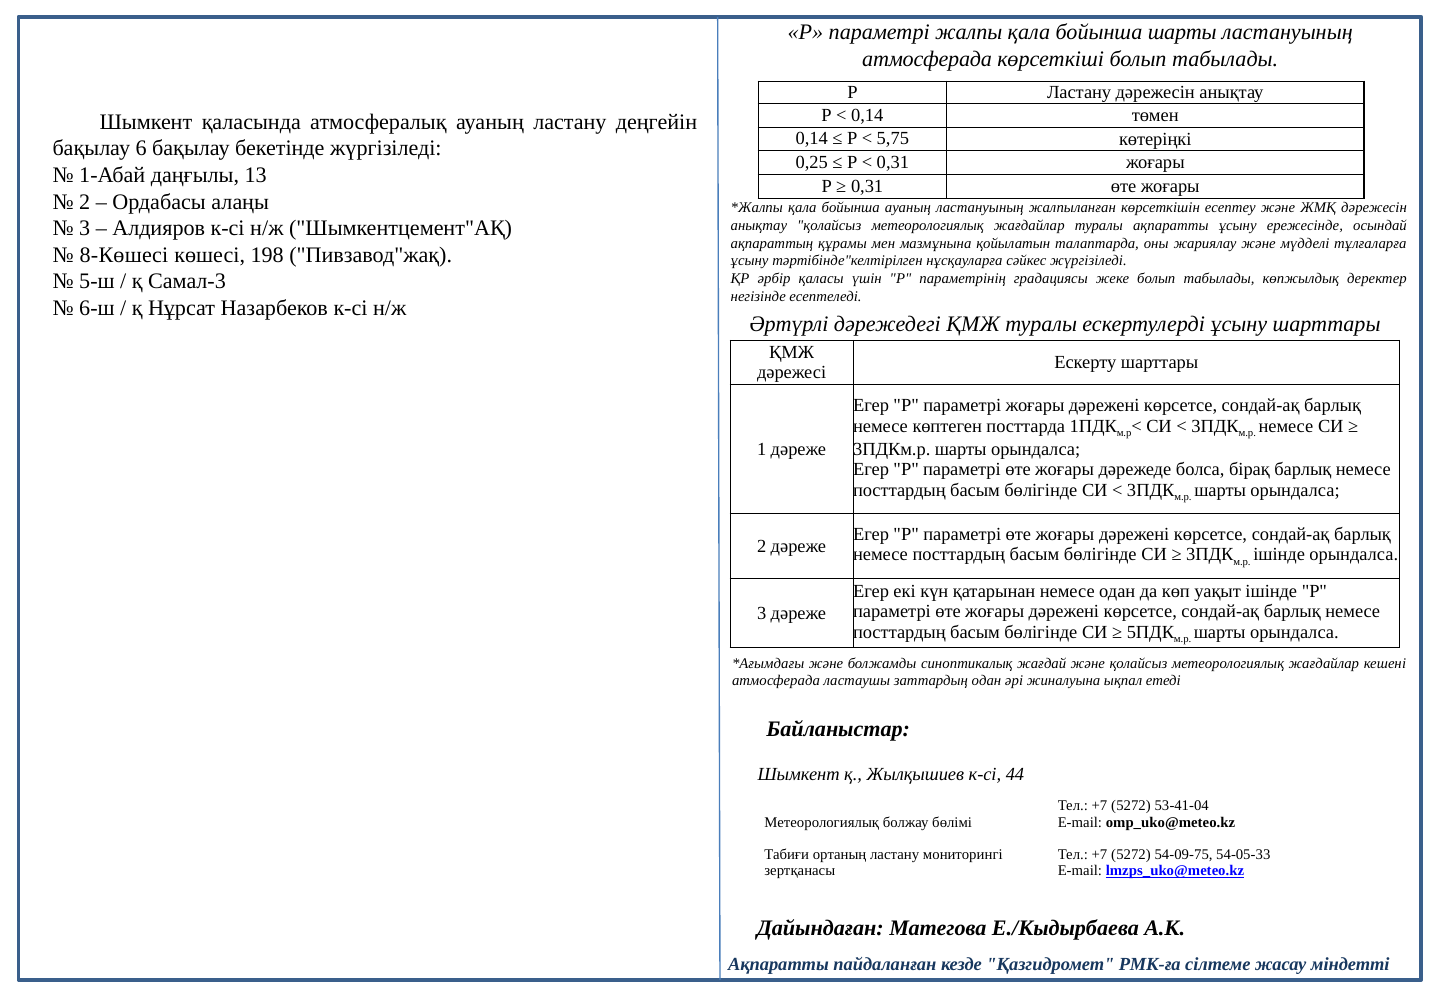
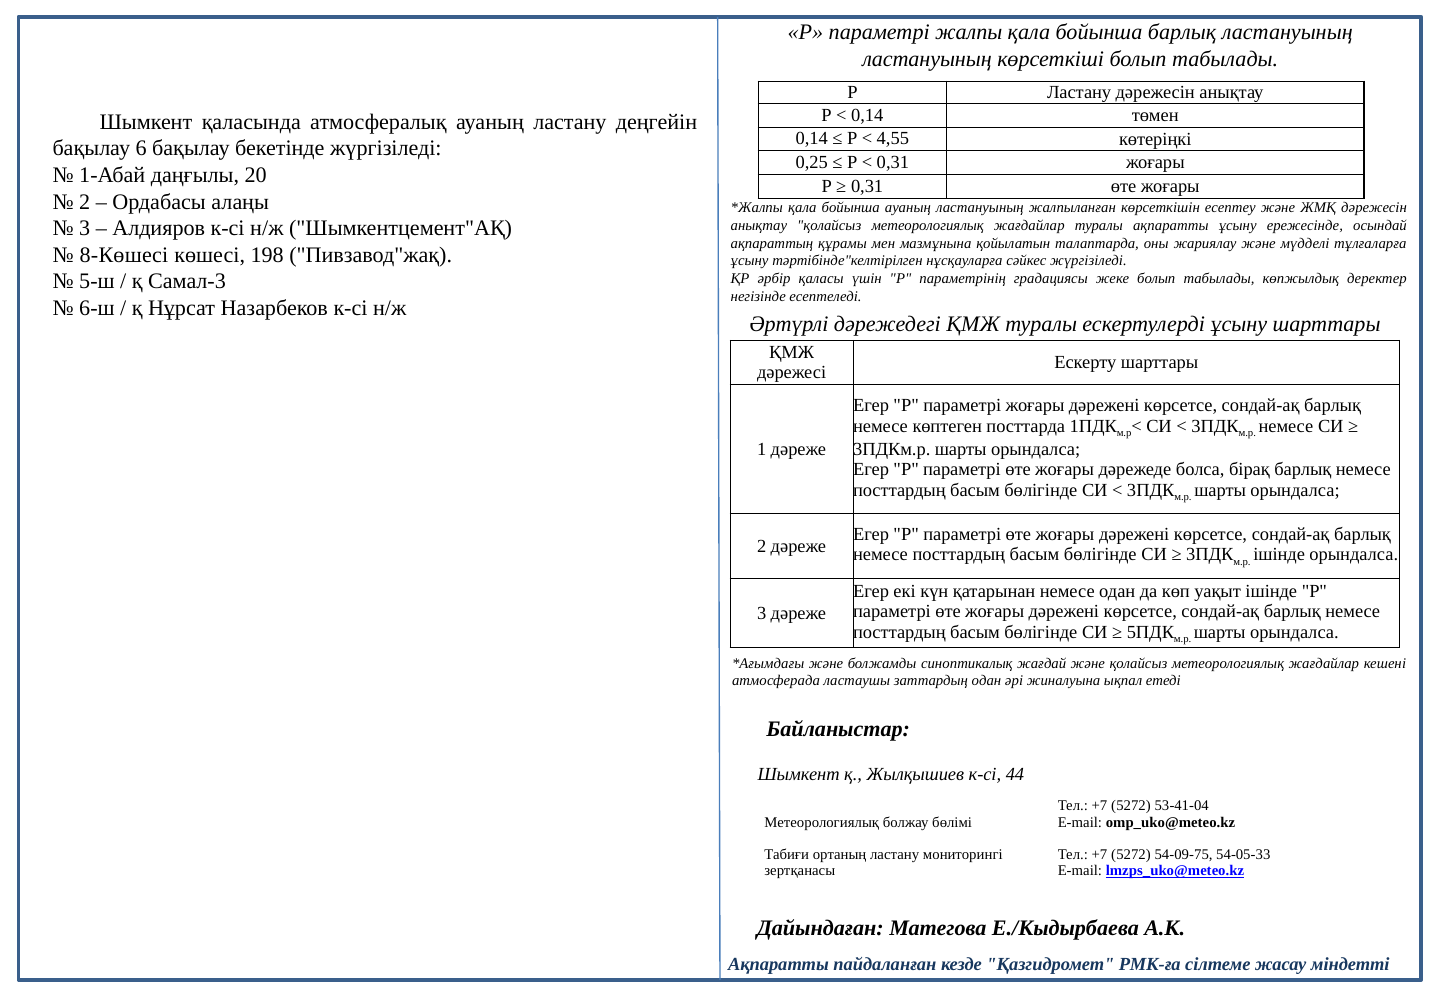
бойынша шарты: шарты -> барлық (1182, 33)
атмосферада: атмосферада -> ластануының (927, 59)
5,75: 5,75 -> 4,55 (893, 139)
13: 13 -> 20 (256, 175)
